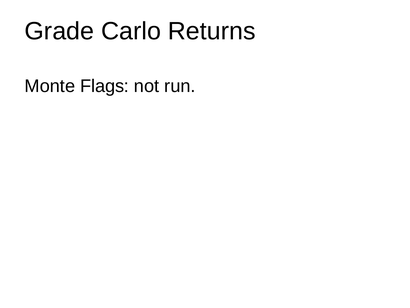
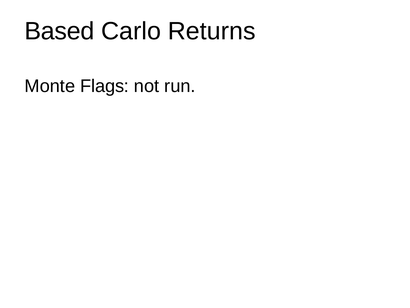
Grade: Grade -> Based (59, 31)
